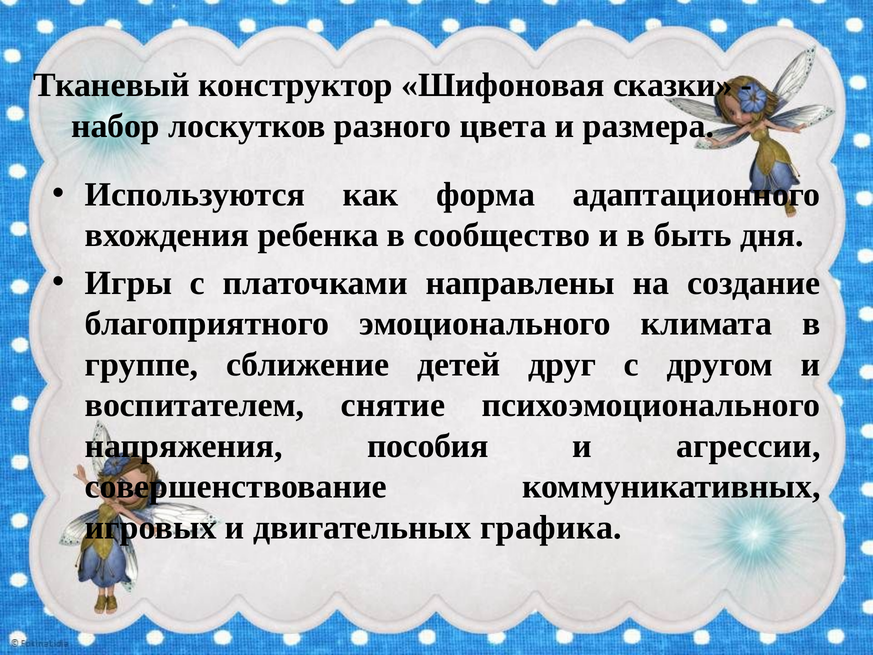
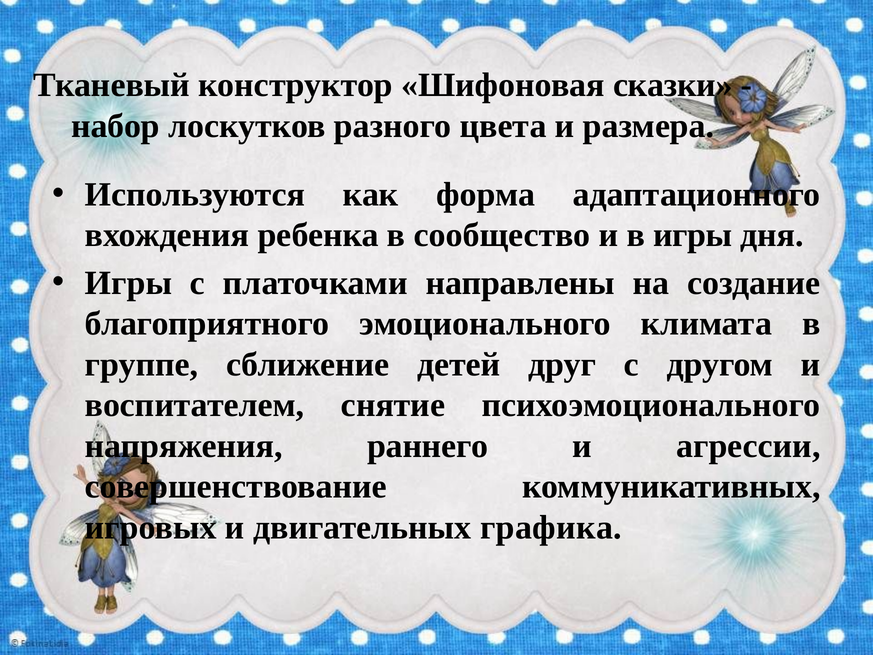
в быть: быть -> игры (693, 235)
пособия: пособия -> раннего (428, 446)
